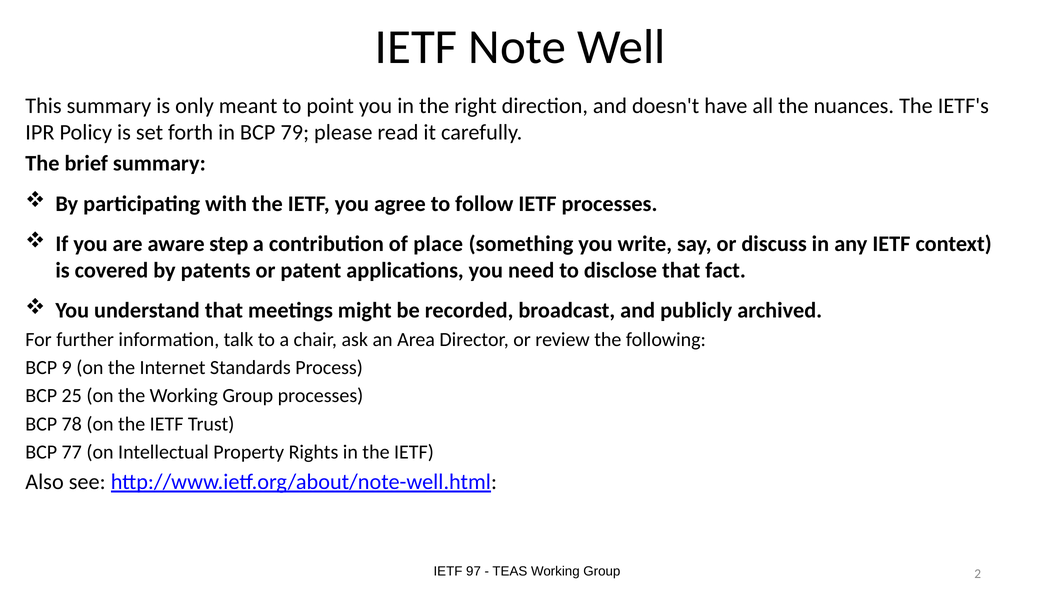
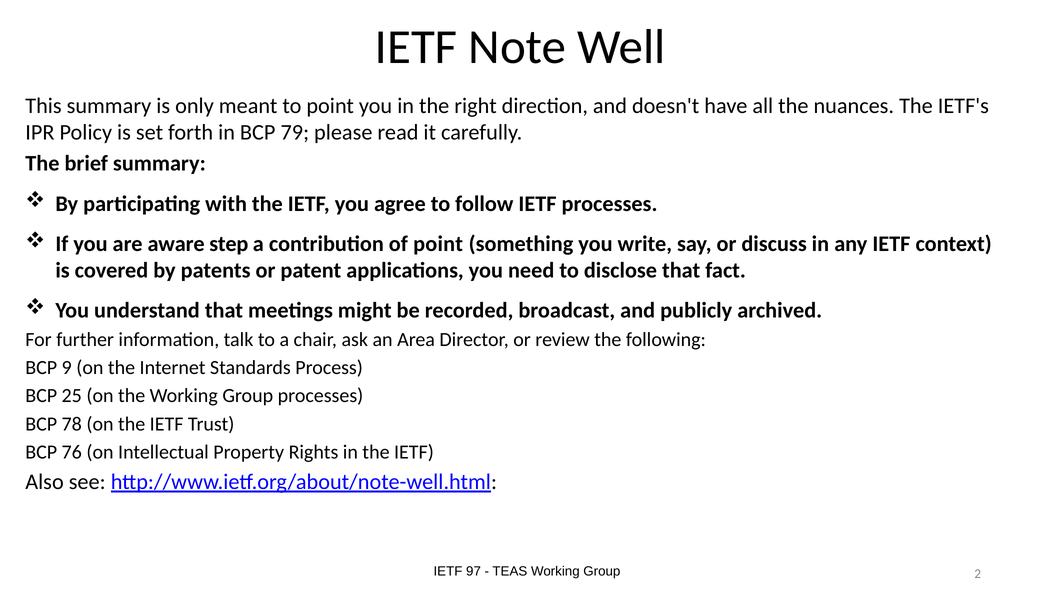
of place: place -> point (438, 244)
77: 77 -> 76 (72, 452)
